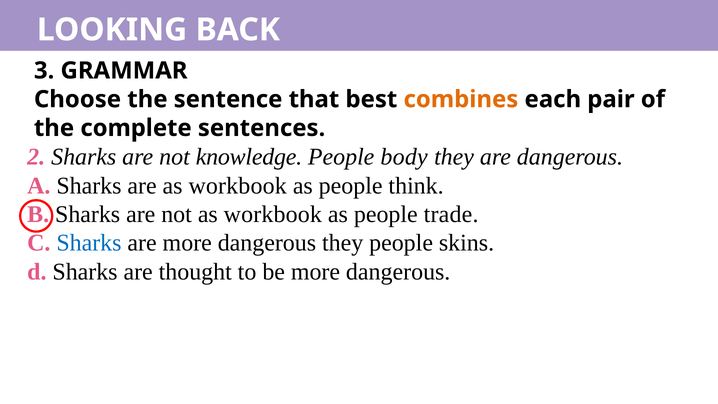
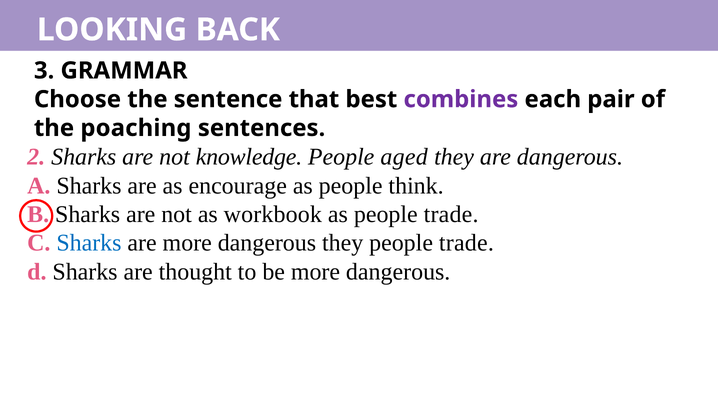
combines colour: orange -> purple (461, 99)
complete: complete -> poaching (136, 128)
body: body -> aged (404, 157)
are as workbook: workbook -> encourage (238, 186)
skins: skins -> trade (466, 243)
